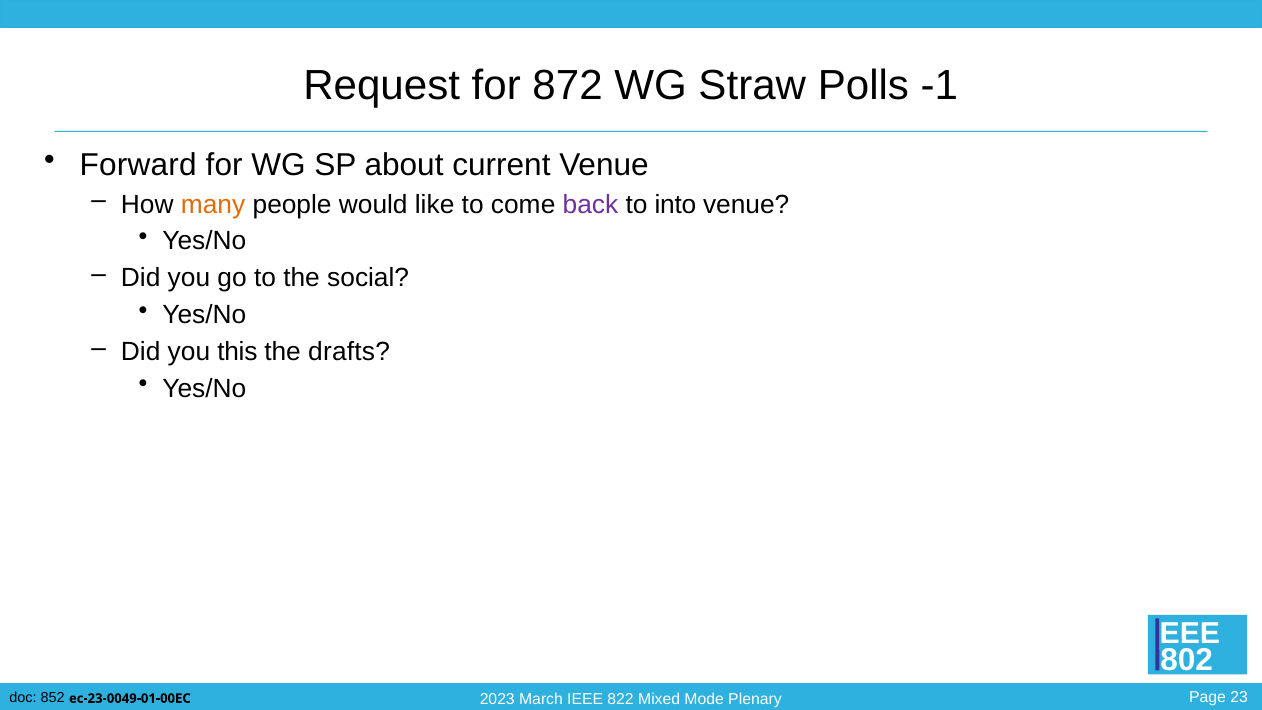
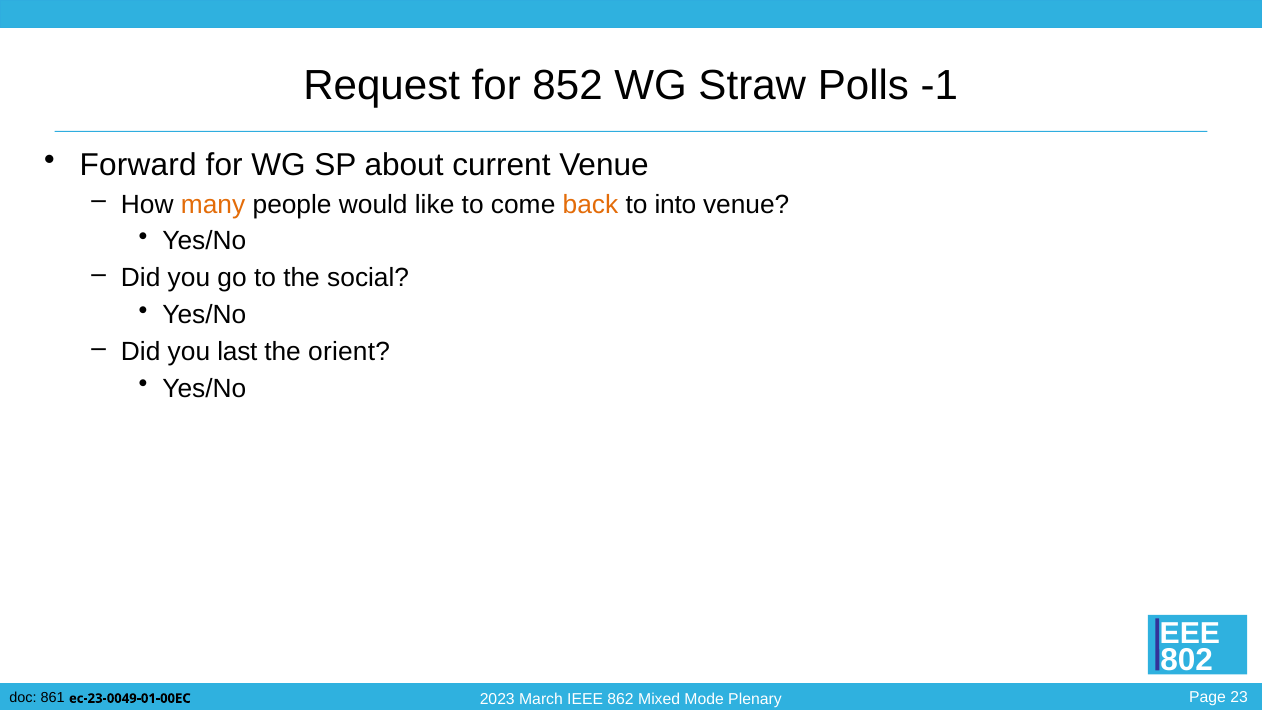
872: 872 -> 852 (568, 86)
back colour: purple -> orange (590, 204)
this: this -> last (237, 352)
drafts: drafts -> orient (349, 352)
852: 852 -> 861 (53, 698)
822: 822 -> 862 (621, 699)
